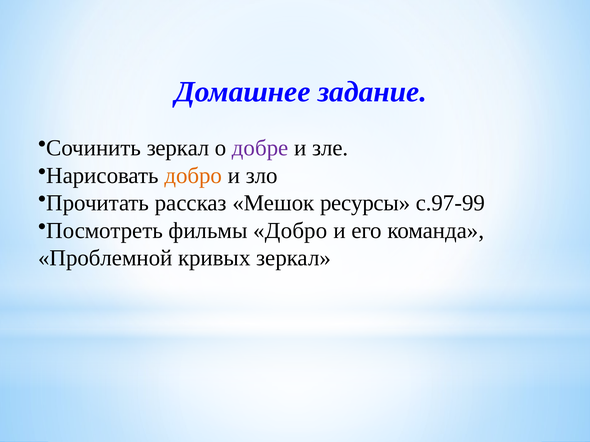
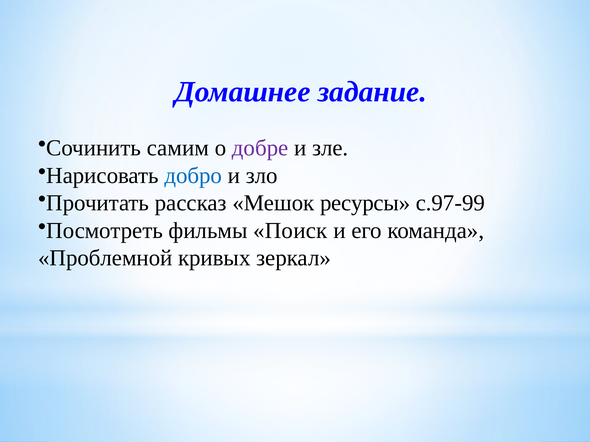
Сочинить зеркал: зеркал -> самим (178, 148)
добро colour: orange -> blue (193, 176)
фильмы Добро: Добро -> Поиск (290, 231)
